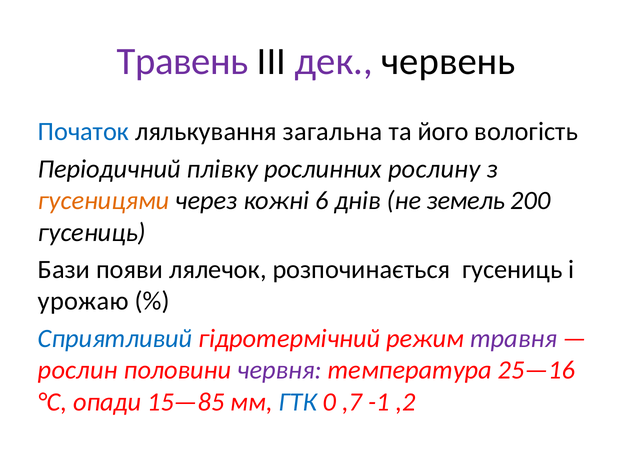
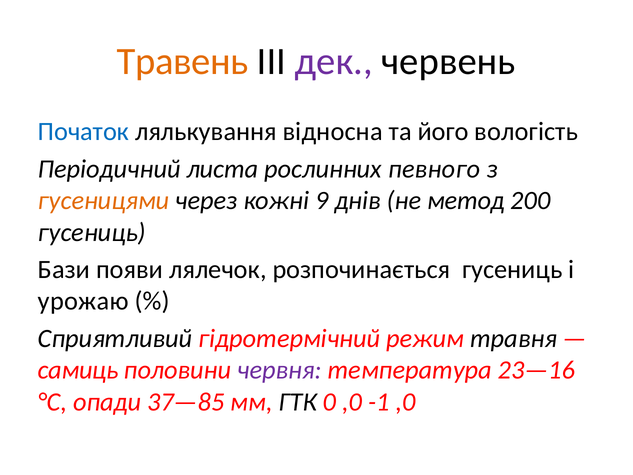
Травень colour: purple -> orange (183, 61)
загальна: загальна -> відносна (333, 132)
плівку: плівку -> листа (222, 169)
рослину: рослину -> певного (434, 169)
6: 6 -> 9 (322, 201)
земель: земель -> метод (466, 201)
Сприятливий colour: blue -> black (115, 338)
травня colour: purple -> black (514, 338)
рослин: рослин -> самиць (78, 370)
25—16: 25—16 -> 23—16 (536, 370)
15—85: 15—85 -> 37—85 (186, 402)
ГТК colour: blue -> black (298, 402)
0 ,7: ,7 -> ,0 (352, 402)
-1 ,2: ,2 -> ,0 (405, 402)
